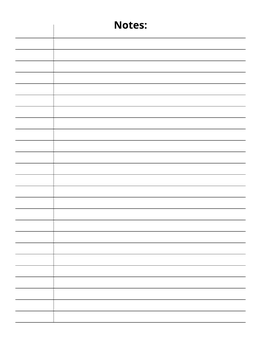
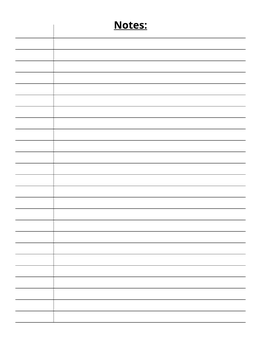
Notes underline: none -> present (130, 25)
